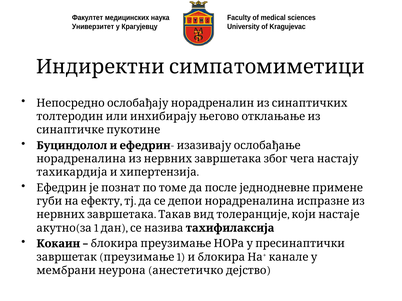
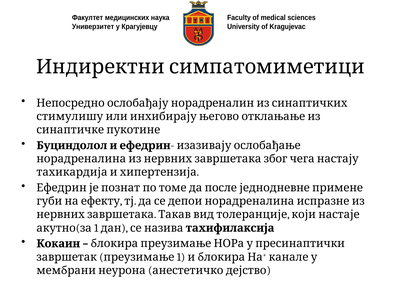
толтеродин: толтеродин -> стимулишу (70, 117)
